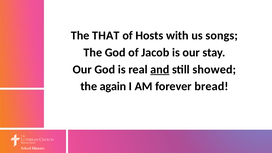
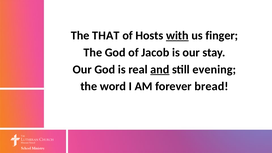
with underline: none -> present (177, 36)
songs: songs -> finger (222, 36)
showed: showed -> evening (214, 69)
again: again -> word (113, 86)
